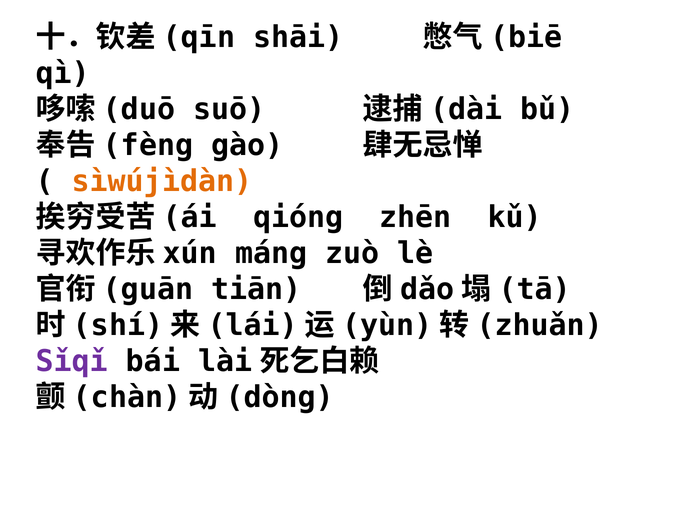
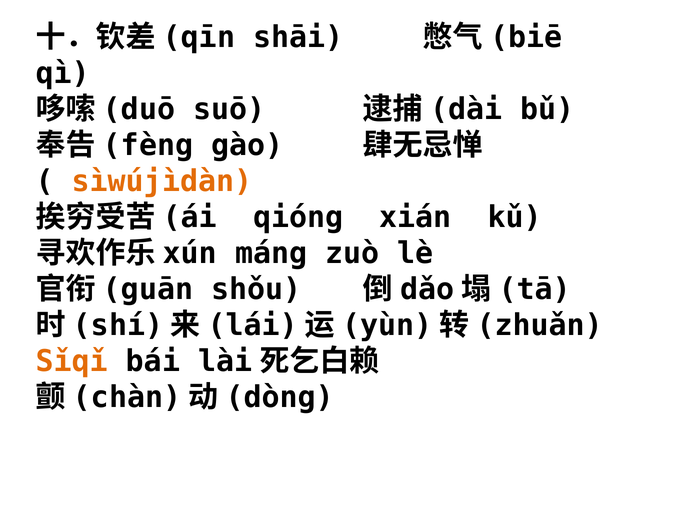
zhēn: zhēn -> xián (415, 217)
tiān: tiān -> shǒu (256, 289)
Sǐqǐ colour: purple -> orange (72, 361)
